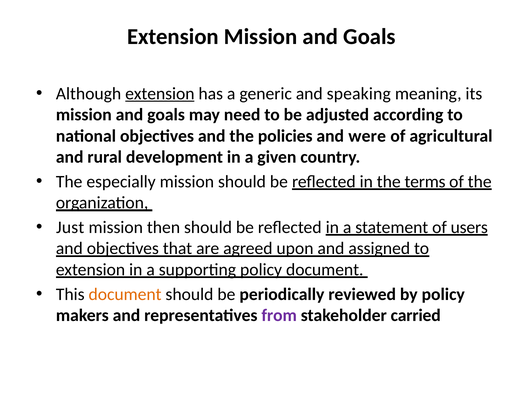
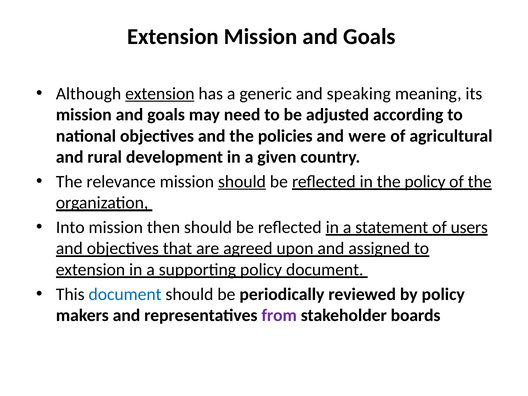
especially: especially -> relevance (121, 182)
should underline: none -> present (242, 182)
the terms: terms -> policy (425, 182)
Just: Just -> Into (70, 227)
document colour: orange -> blue (125, 294)
carried: carried -> boards (416, 315)
